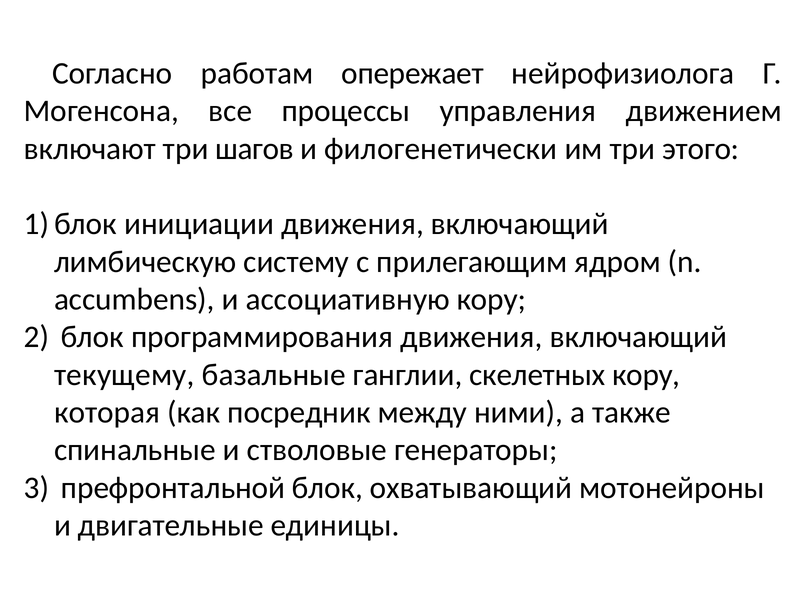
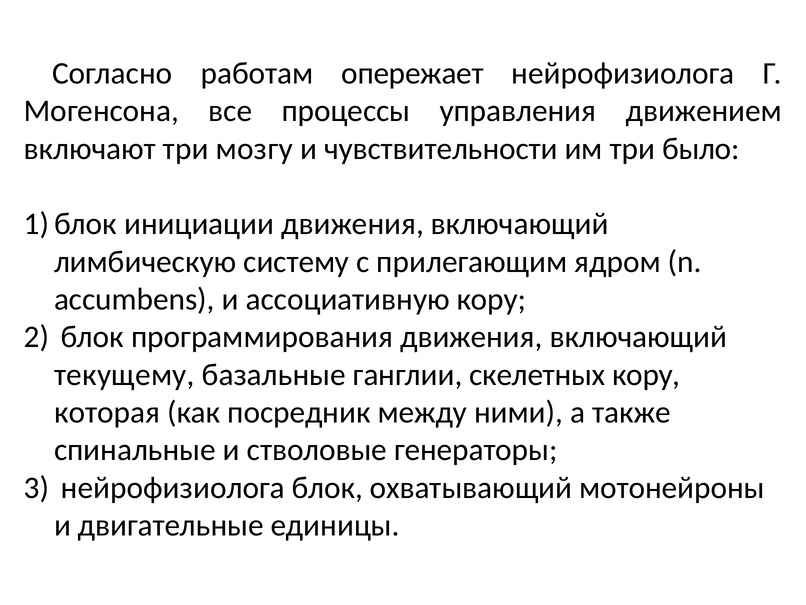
шагов: шагов -> мозгу (254, 149)
филогенетически: филогенетически -> чувствительности (441, 149)
этого: этого -> было (701, 149)
префронтальной: префронтальной -> нейрофизиолога (173, 487)
